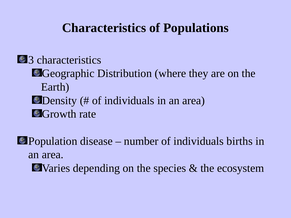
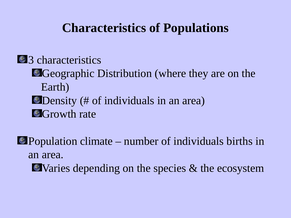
disease: disease -> climate (96, 141)
